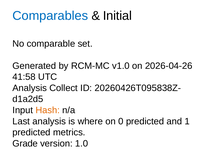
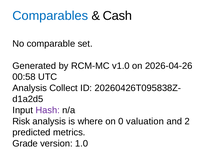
Initial: Initial -> Cash (117, 16)
41:58: 41:58 -> 00:58 (24, 77)
Hash colour: orange -> purple (48, 110)
Last: Last -> Risk (21, 121)
0 predicted: predicted -> valuation (145, 121)
1: 1 -> 2 (187, 121)
